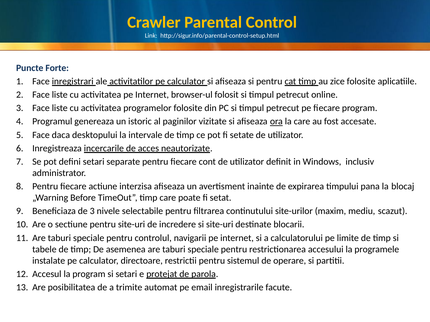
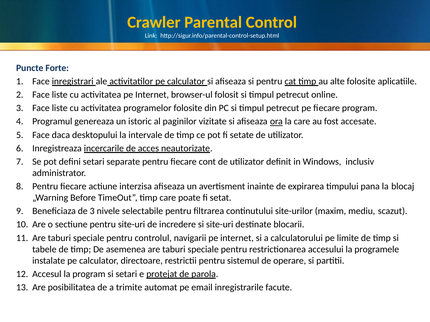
zice: zice -> alte (337, 82)
